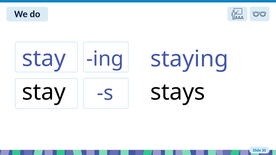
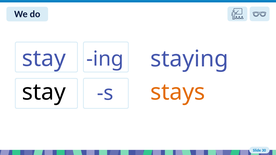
stays colour: black -> orange (178, 92)
